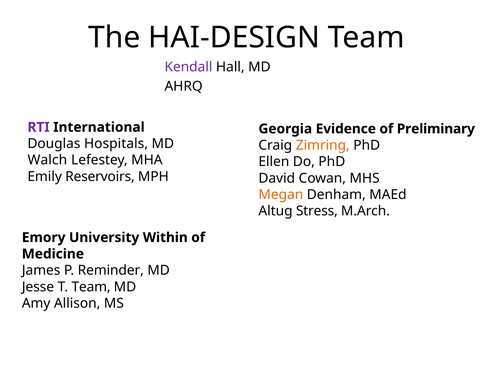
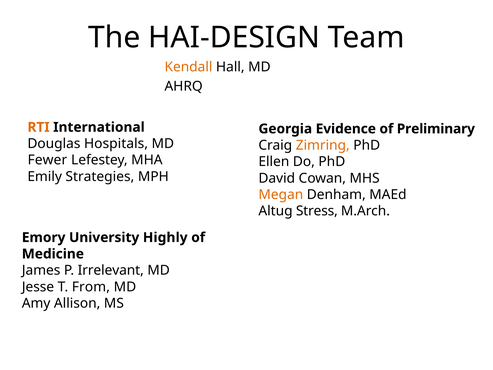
Kendall colour: purple -> orange (188, 67)
RTI colour: purple -> orange (39, 127)
Walch: Walch -> Fewer (47, 160)
Reservoirs: Reservoirs -> Strategies (100, 176)
Within: Within -> Highly (165, 237)
Reminder: Reminder -> Irrelevant (111, 270)
T Team: Team -> From (91, 287)
